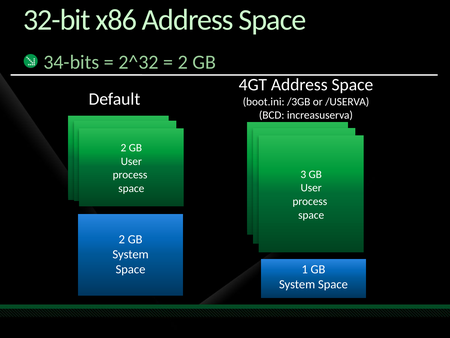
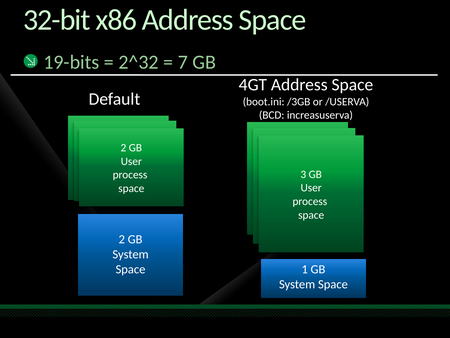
34-bits: 34-bits -> 19-bits (71, 62)
2: 2 -> 7 (183, 62)
